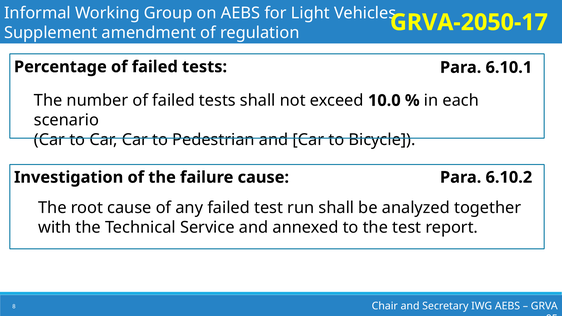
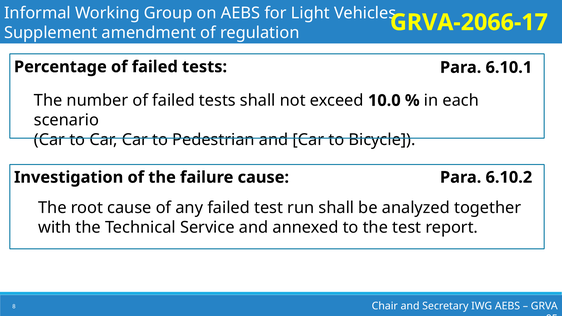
GRVA-2050-17: GRVA-2050-17 -> GRVA-2066-17 (469, 22)
